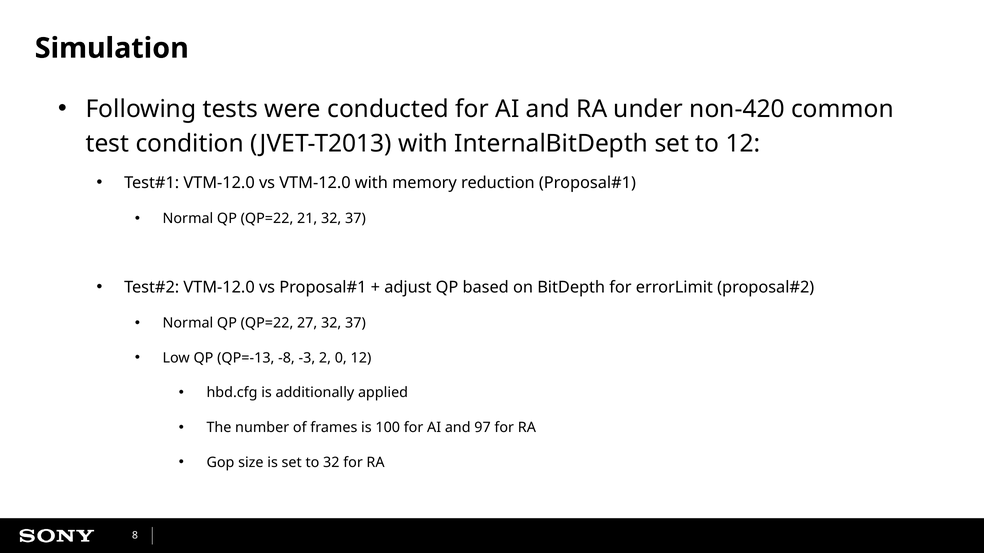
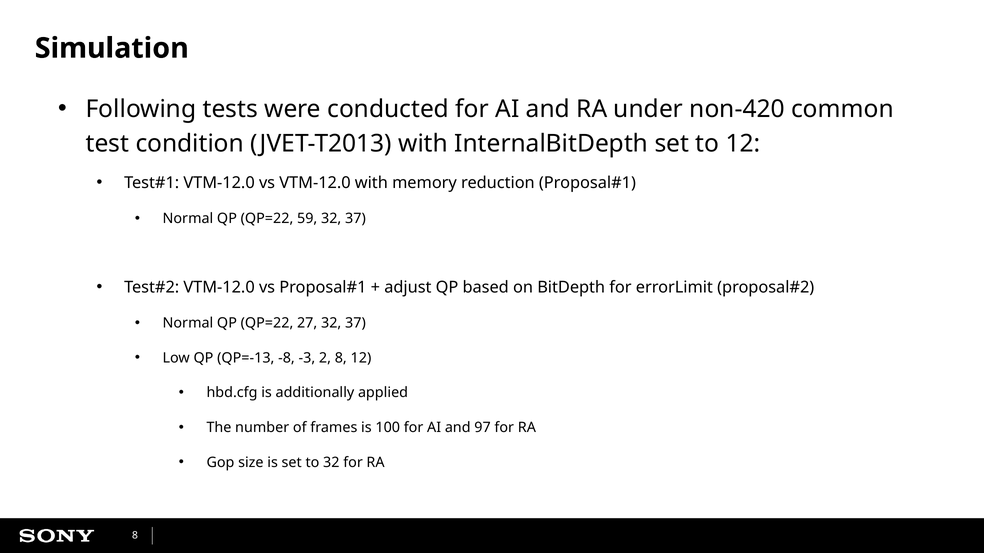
21: 21 -> 59 (307, 219)
2 0: 0 -> 8 (341, 358)
